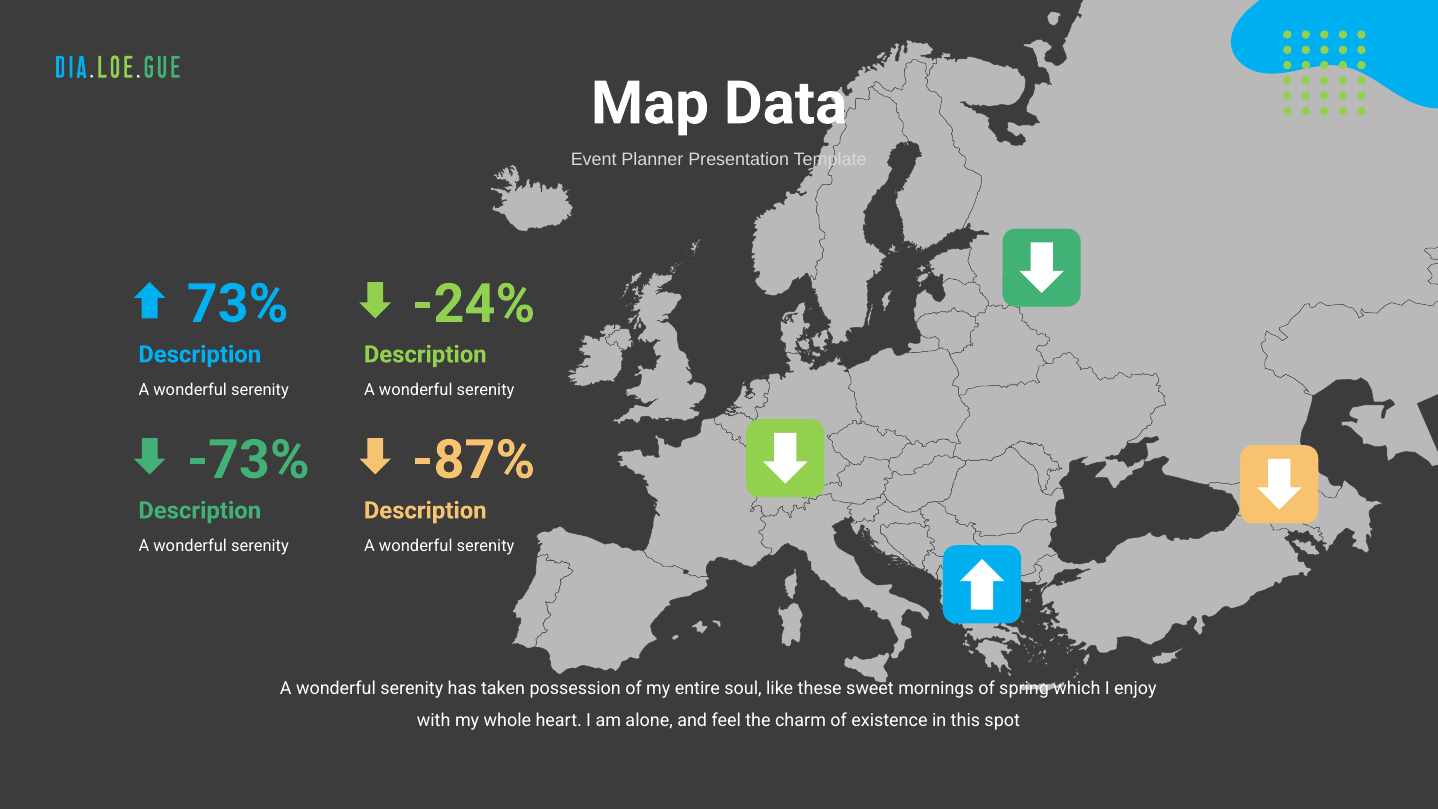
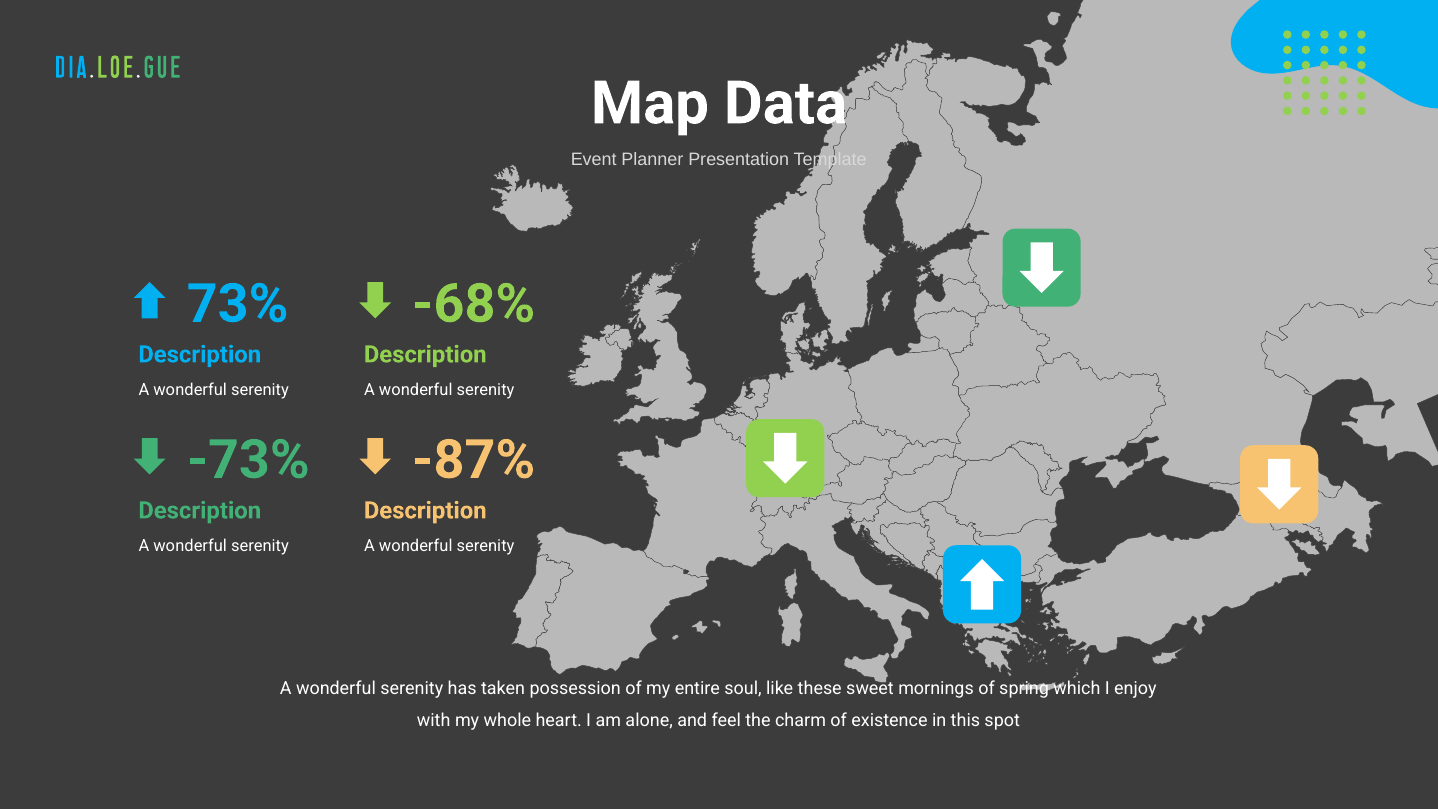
-24%: -24% -> -68% (474, 304)
